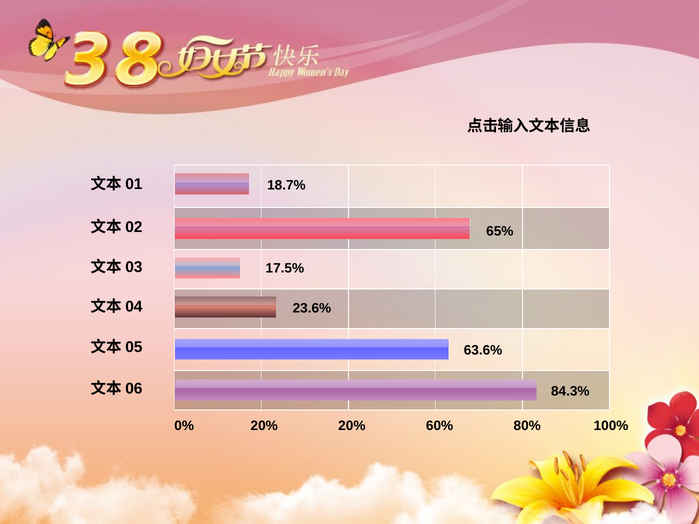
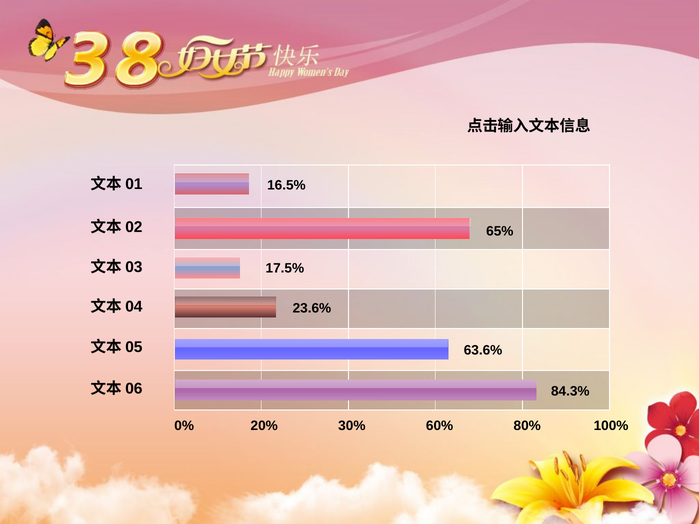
18.7%: 18.7% -> 16.5% (286, 186)
20% 20%: 20% -> 30% (352, 426)
